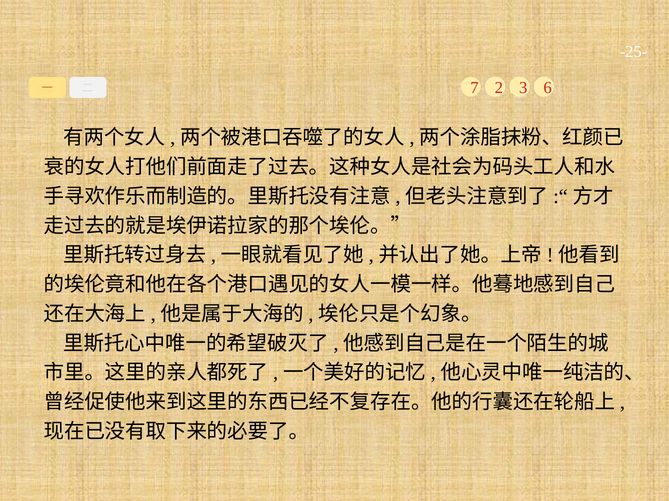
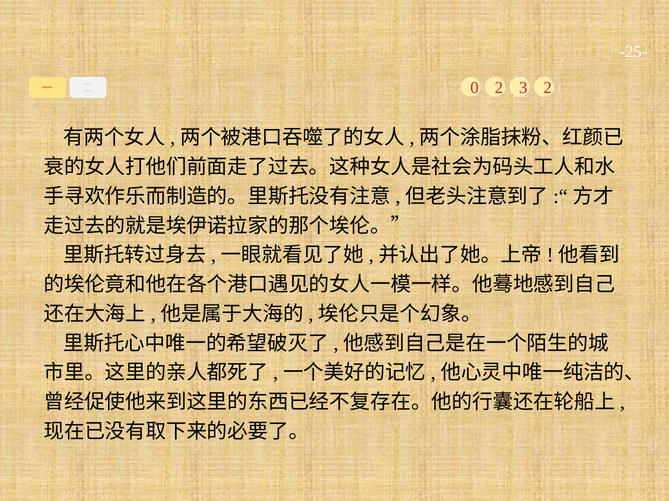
7: 7 -> 0 (475, 88)
3 6: 6 -> 2 (548, 88)
